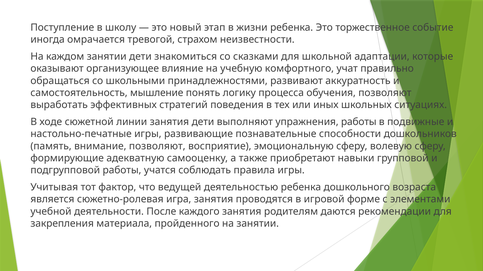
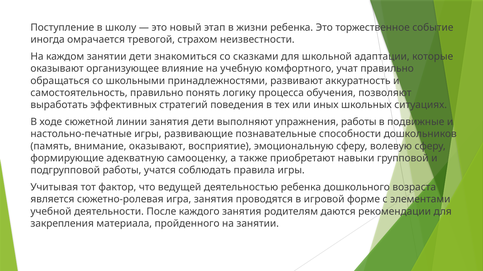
самостоятельность мышление: мышление -> правильно (157, 93)
внимание позволяют: позволяют -> оказывают (157, 146)
